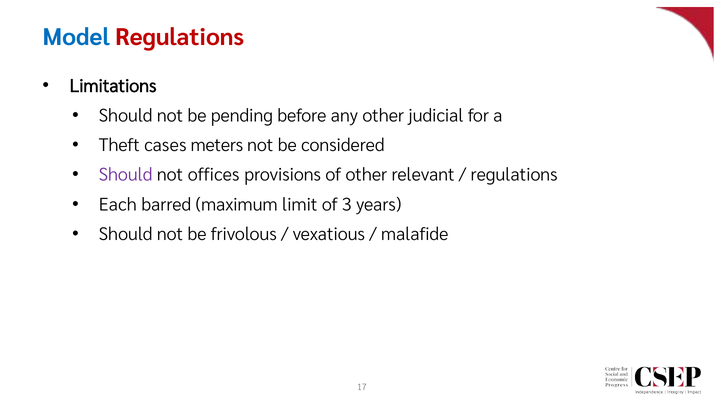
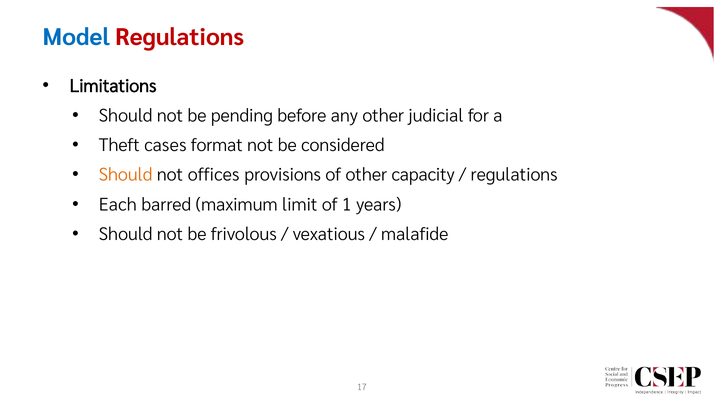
meters: meters -> format (217, 145)
Should colour: purple -> orange (126, 175)
relevant: relevant -> capacity (423, 175)
3: 3 -> 1 (347, 204)
